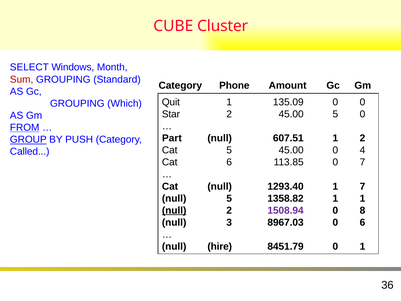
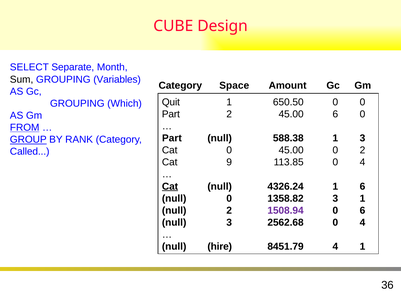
Cluster: Cluster -> Design (223, 26)
Windows: Windows -> Separate (73, 67)
Sum colour: red -> black (22, 79)
Standard: Standard -> Variables (117, 79)
Phone: Phone -> Space (234, 85)
135.09: 135.09 -> 650.50 (288, 102)
Star: Star -> Part (171, 114)
45.00 5: 5 -> 6 (335, 114)
607.51: 607.51 -> 588.38 (288, 138)
1 2: 2 -> 3 (362, 138)
PUSH: PUSH -> RANK (79, 139)
Cat 5: 5 -> 0 (229, 150)
0 4: 4 -> 2 (362, 150)
Cat 6: 6 -> 9 (229, 162)
113.85 0 7: 7 -> 4 (362, 162)
Cat underline: none -> present (170, 186)
1293.40: 1293.40 -> 4326.24 (286, 186)
1 7: 7 -> 6 (362, 186)
null 5: 5 -> 0 (229, 198)
1358.82 1: 1 -> 3 (335, 198)
null underline: present -> none (174, 210)
0 8: 8 -> 6 (362, 210)
8967.03: 8967.03 -> 2562.68 (286, 222)
6: 6 -> 4 (362, 222)
8451.79 0: 0 -> 4 (335, 246)
